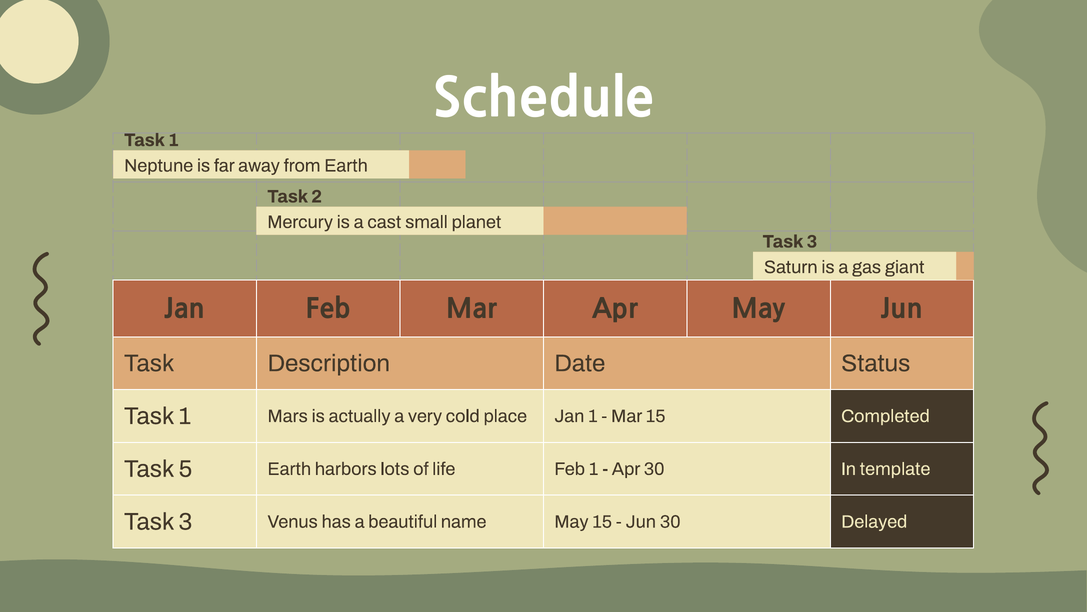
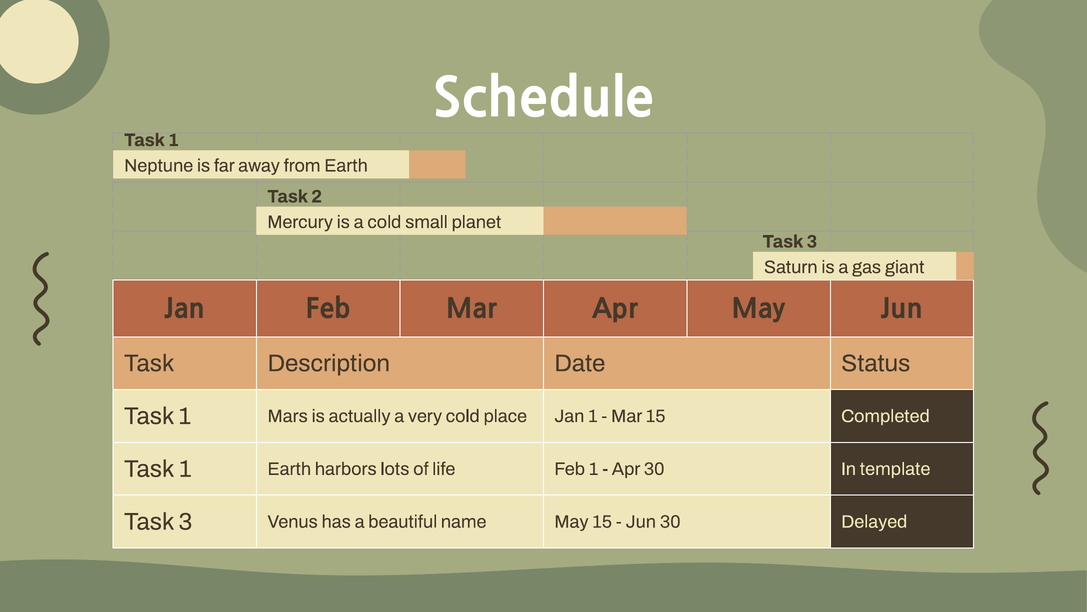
a cast: cast -> cold (384, 222)
5: 5 -> 1 (185, 468)
